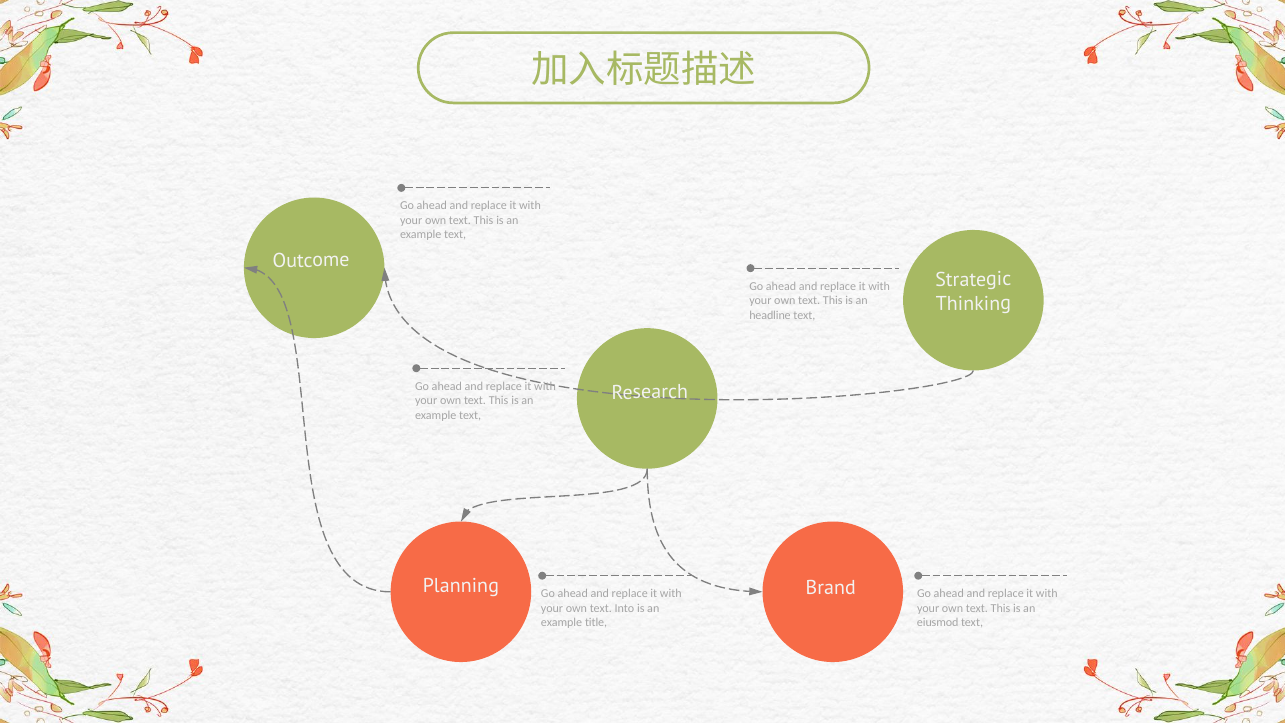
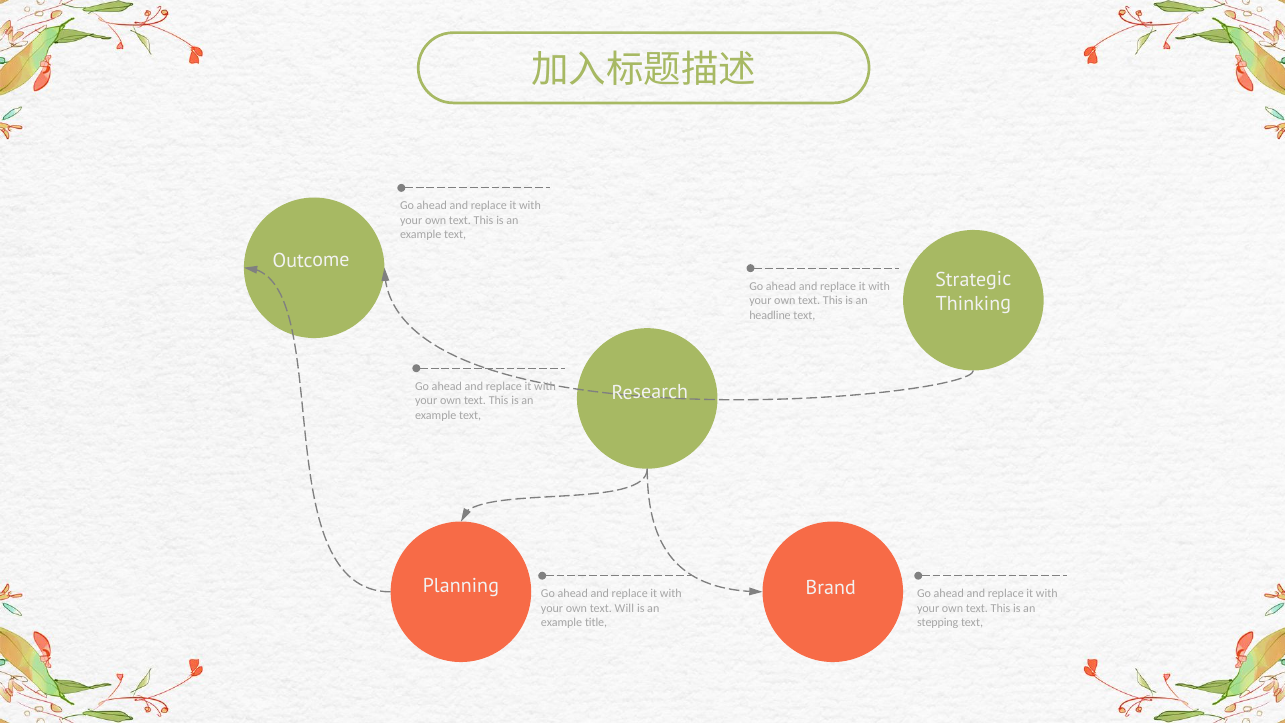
Into: Into -> Will (624, 608)
eiusmod: eiusmod -> stepping (938, 623)
